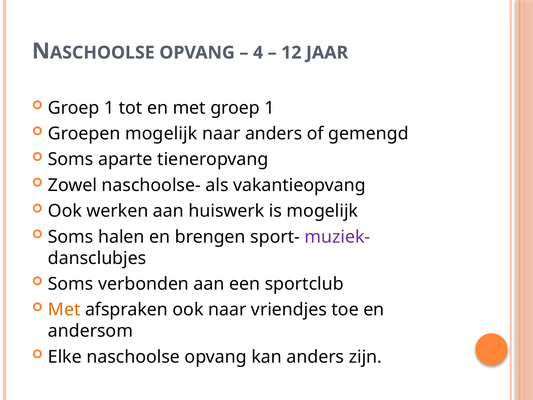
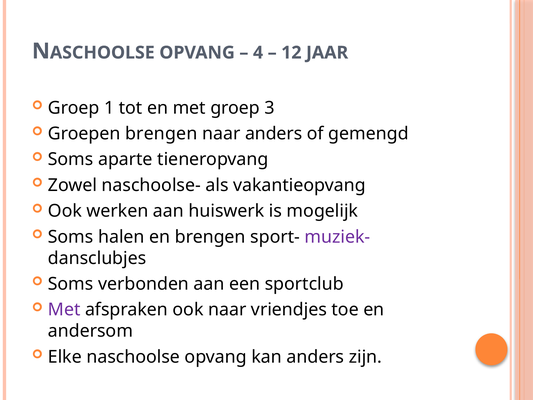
met groep 1: 1 -> 3 (270, 108)
Groepen mogelijk: mogelijk -> brengen (161, 134)
Met colour: orange -> purple (64, 310)
